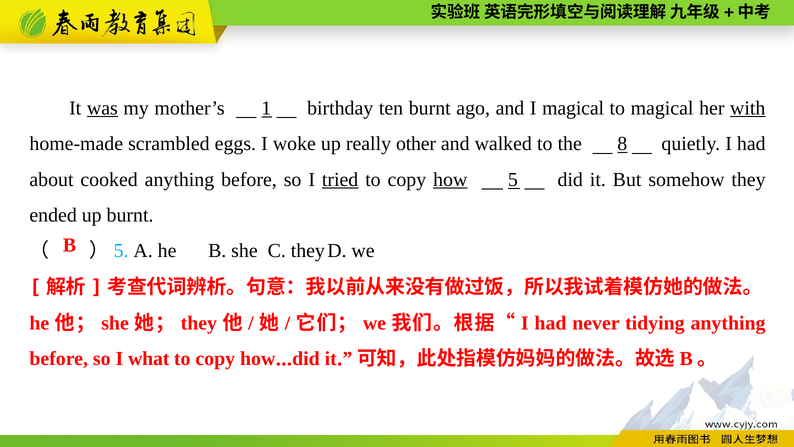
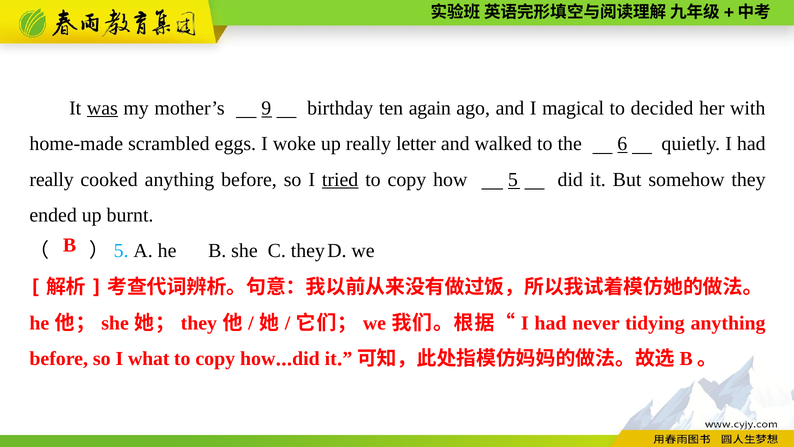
1: 1 -> 9 (266, 108)
ten burnt: burnt -> again (430, 108)
to magical: magical -> decided (662, 108)
with underline: present -> none (748, 108)
other: other -> letter (416, 144)
8: 8 -> 6 (622, 144)
about: about -> really (52, 179)
how underline: present -> none (450, 179)
